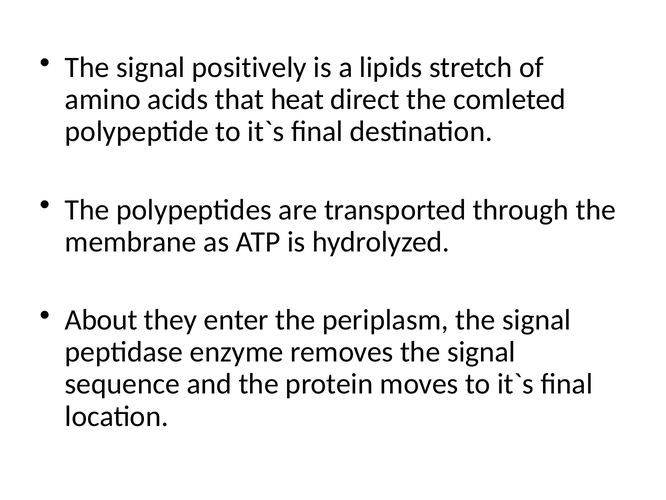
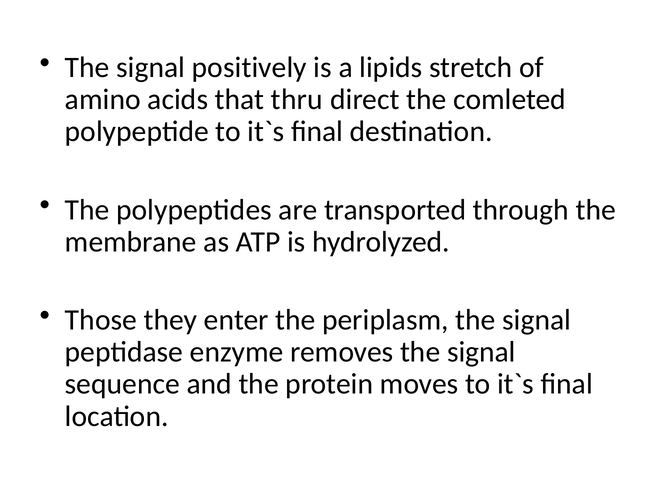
heat: heat -> thru (297, 100)
About: About -> Those (101, 320)
